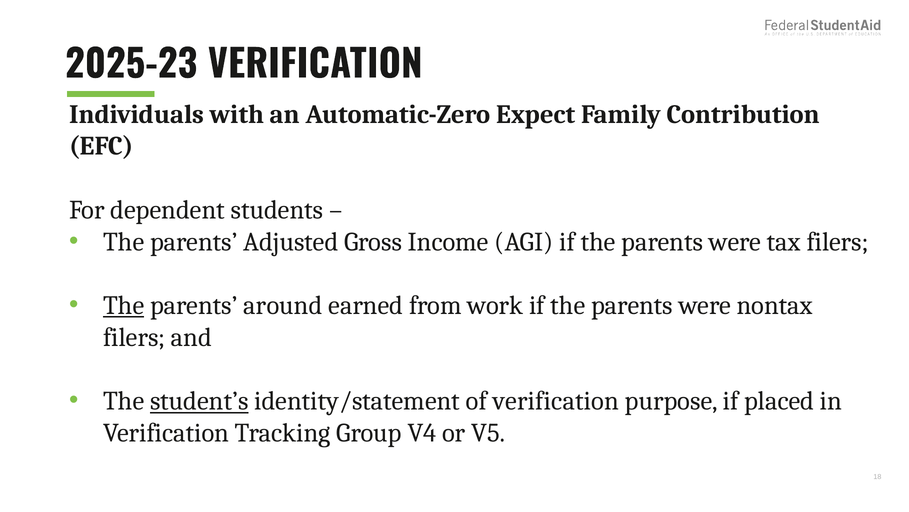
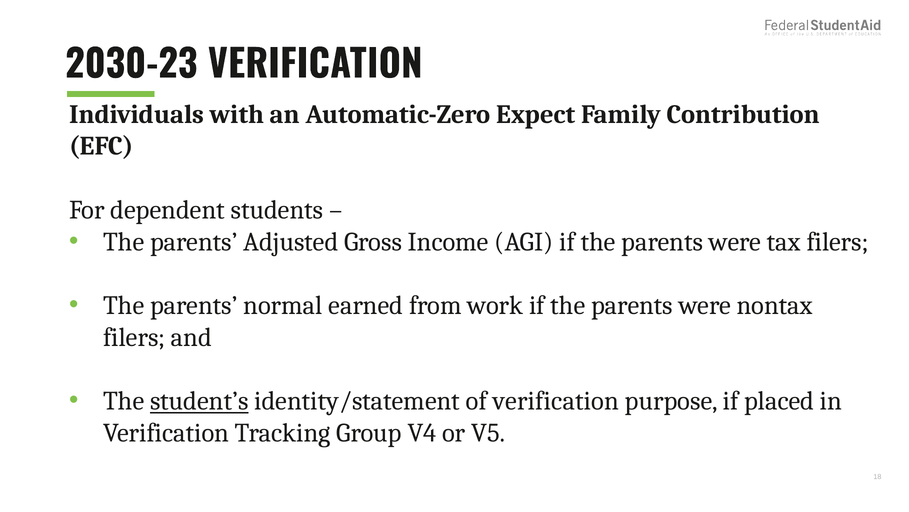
2025-23: 2025-23 -> 2030-23 (131, 65)
The underline: present -> none (124, 305)
around: around -> normal (283, 305)
